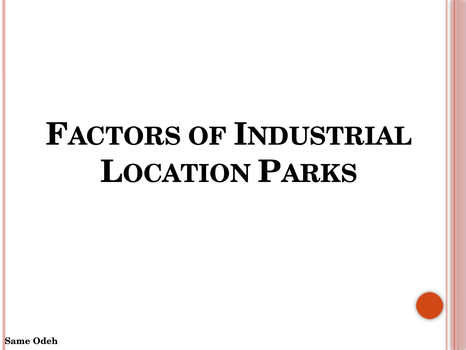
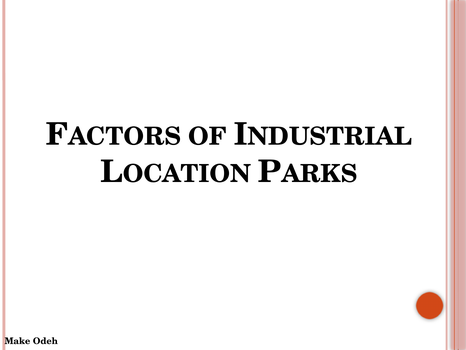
Same: Same -> Make (17, 341)
